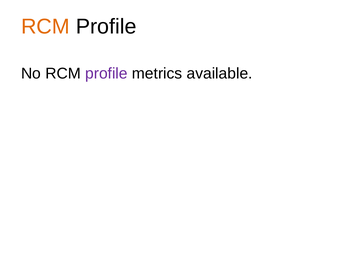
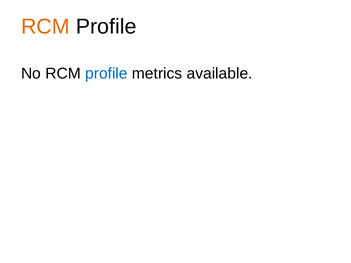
profile colour: purple -> blue (106, 74)
